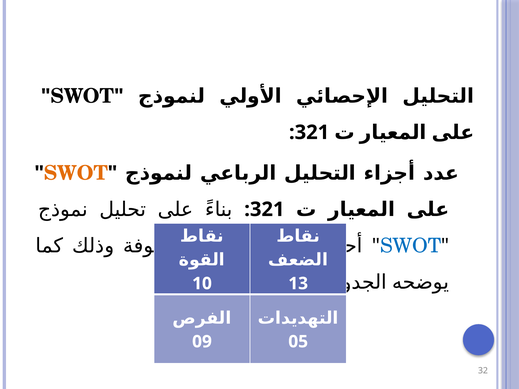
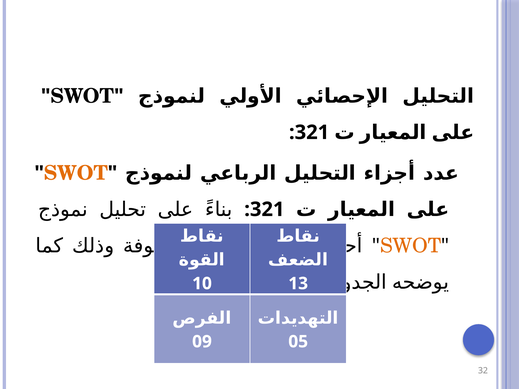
SWOT colour: blue -> orange (411, 246)
